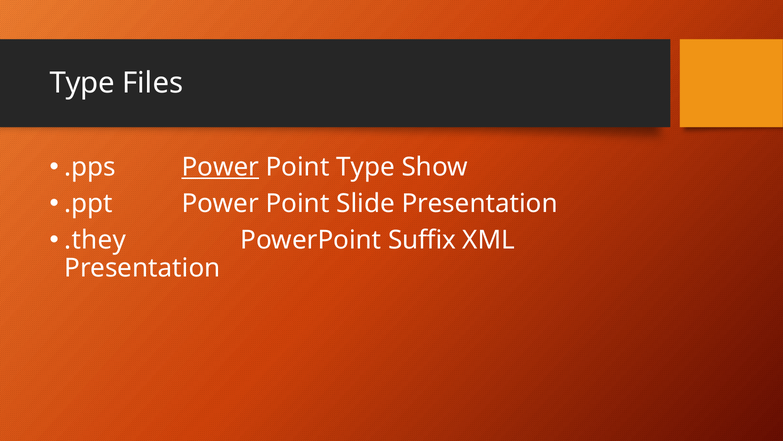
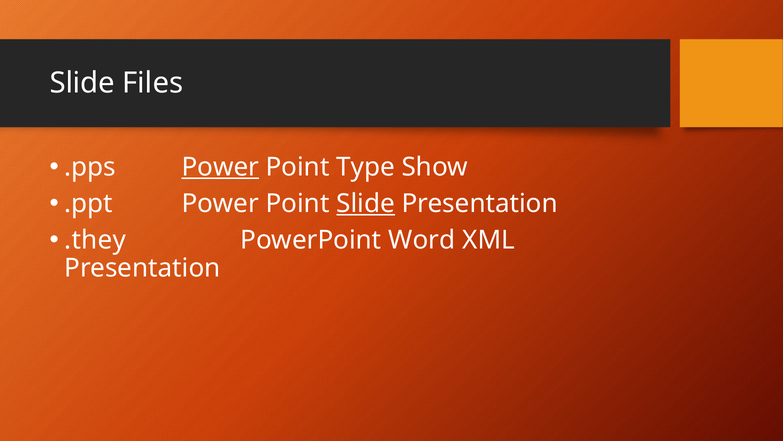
Type: Type -> Slide (82, 83)
Slide underline: none -> present (366, 203)
Suffix: Suffix -> Word (422, 240)
